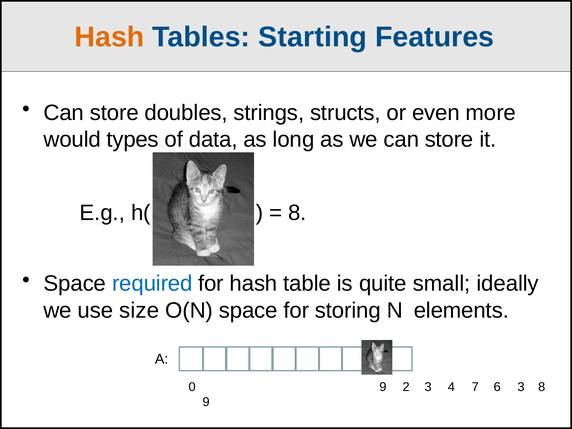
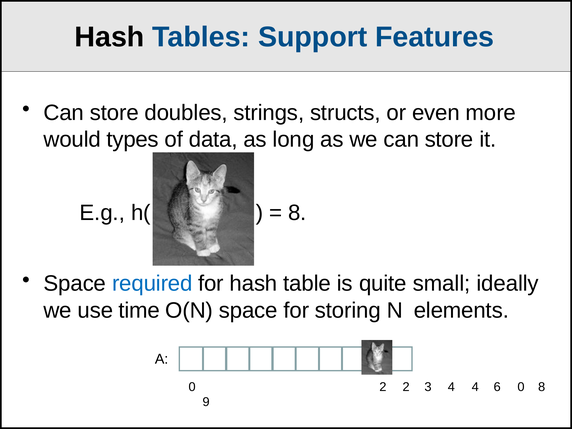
Hash colour: orange -> black (109, 37)
Starting: Starting -> Support (313, 37)
size: size -> time (139, 310)
0 9: 9 -> 2 (383, 387)
4 7: 7 -> 4 (475, 387)
6 3: 3 -> 0 (521, 387)
